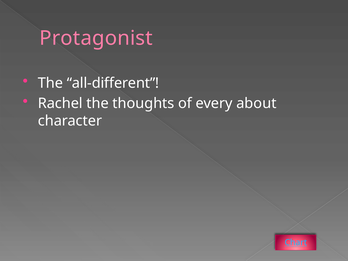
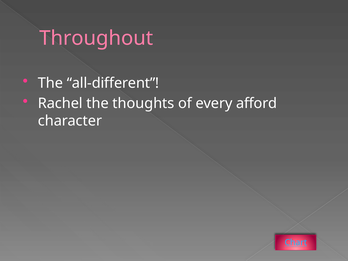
Protagonist: Protagonist -> Throughout (96, 38)
about: about -> afford (257, 103)
